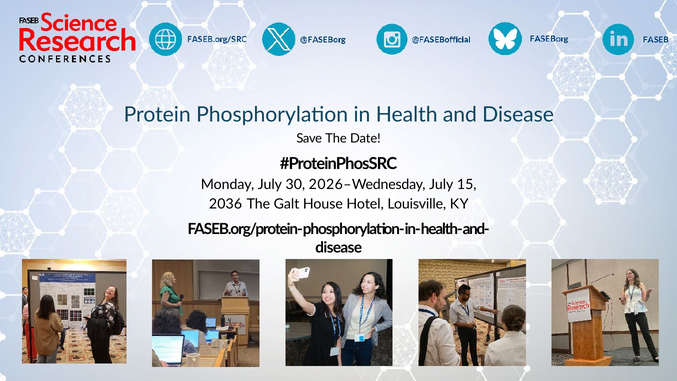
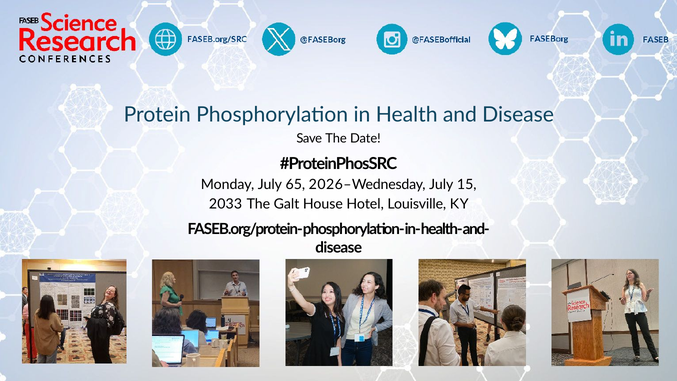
30: 30 -> 65 (295, 185)
2036: 2036 -> 2033 (226, 204)
